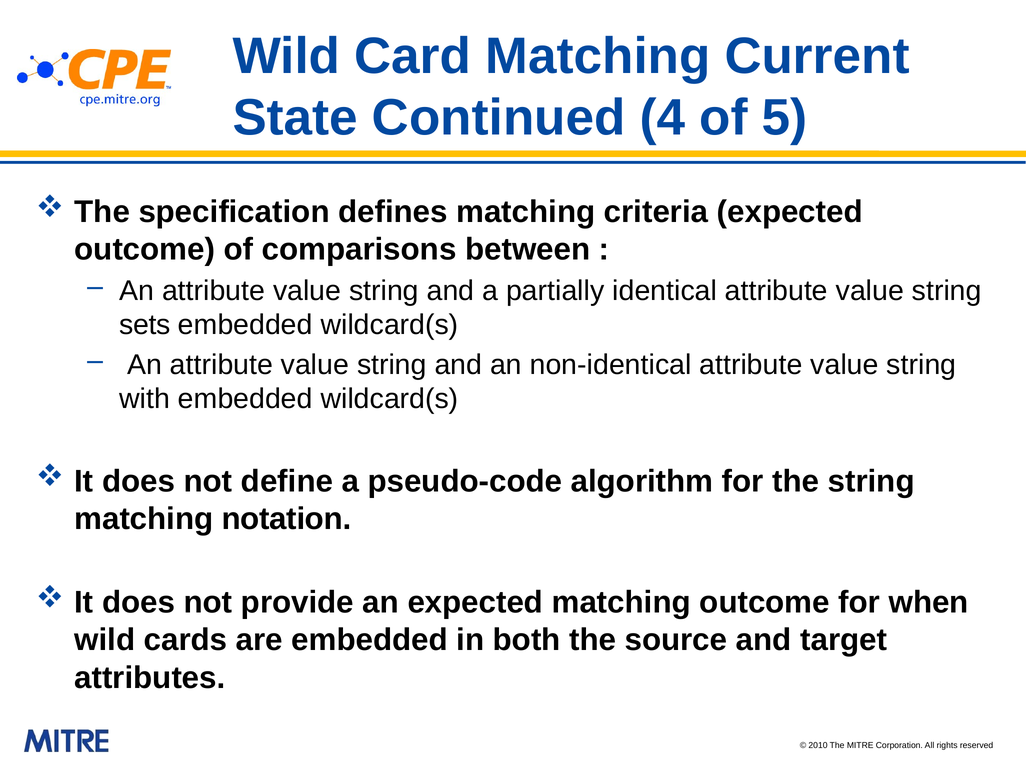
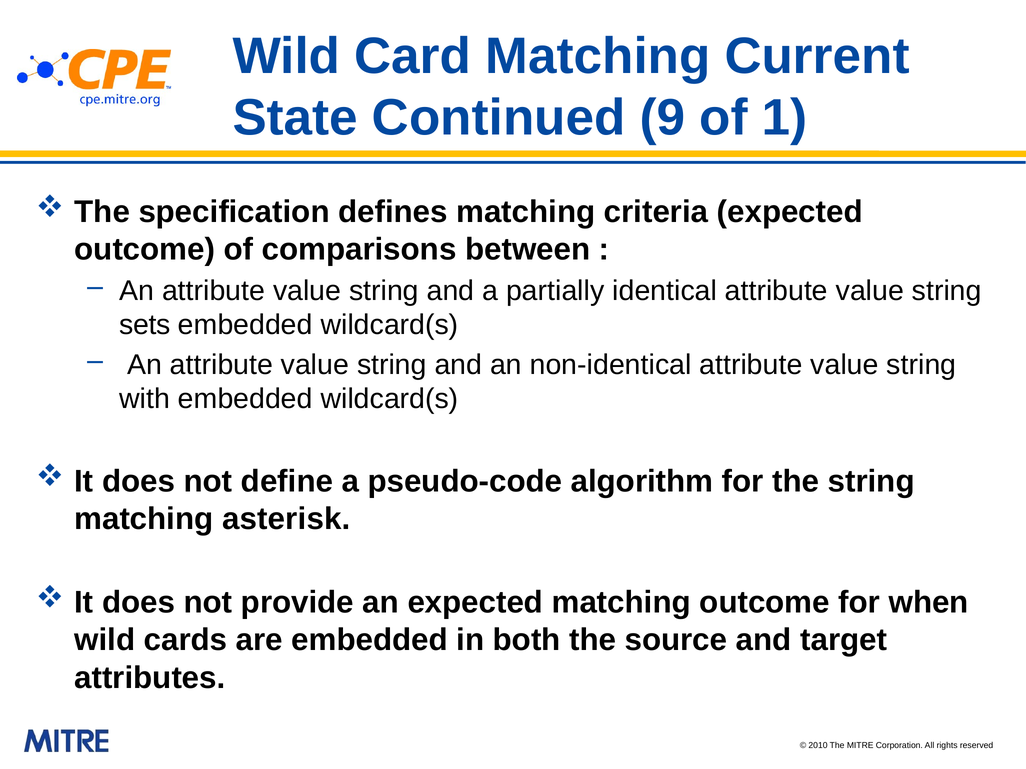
4: 4 -> 9 (662, 118)
5: 5 -> 1 (785, 118)
notation: notation -> asterisk (286, 519)
